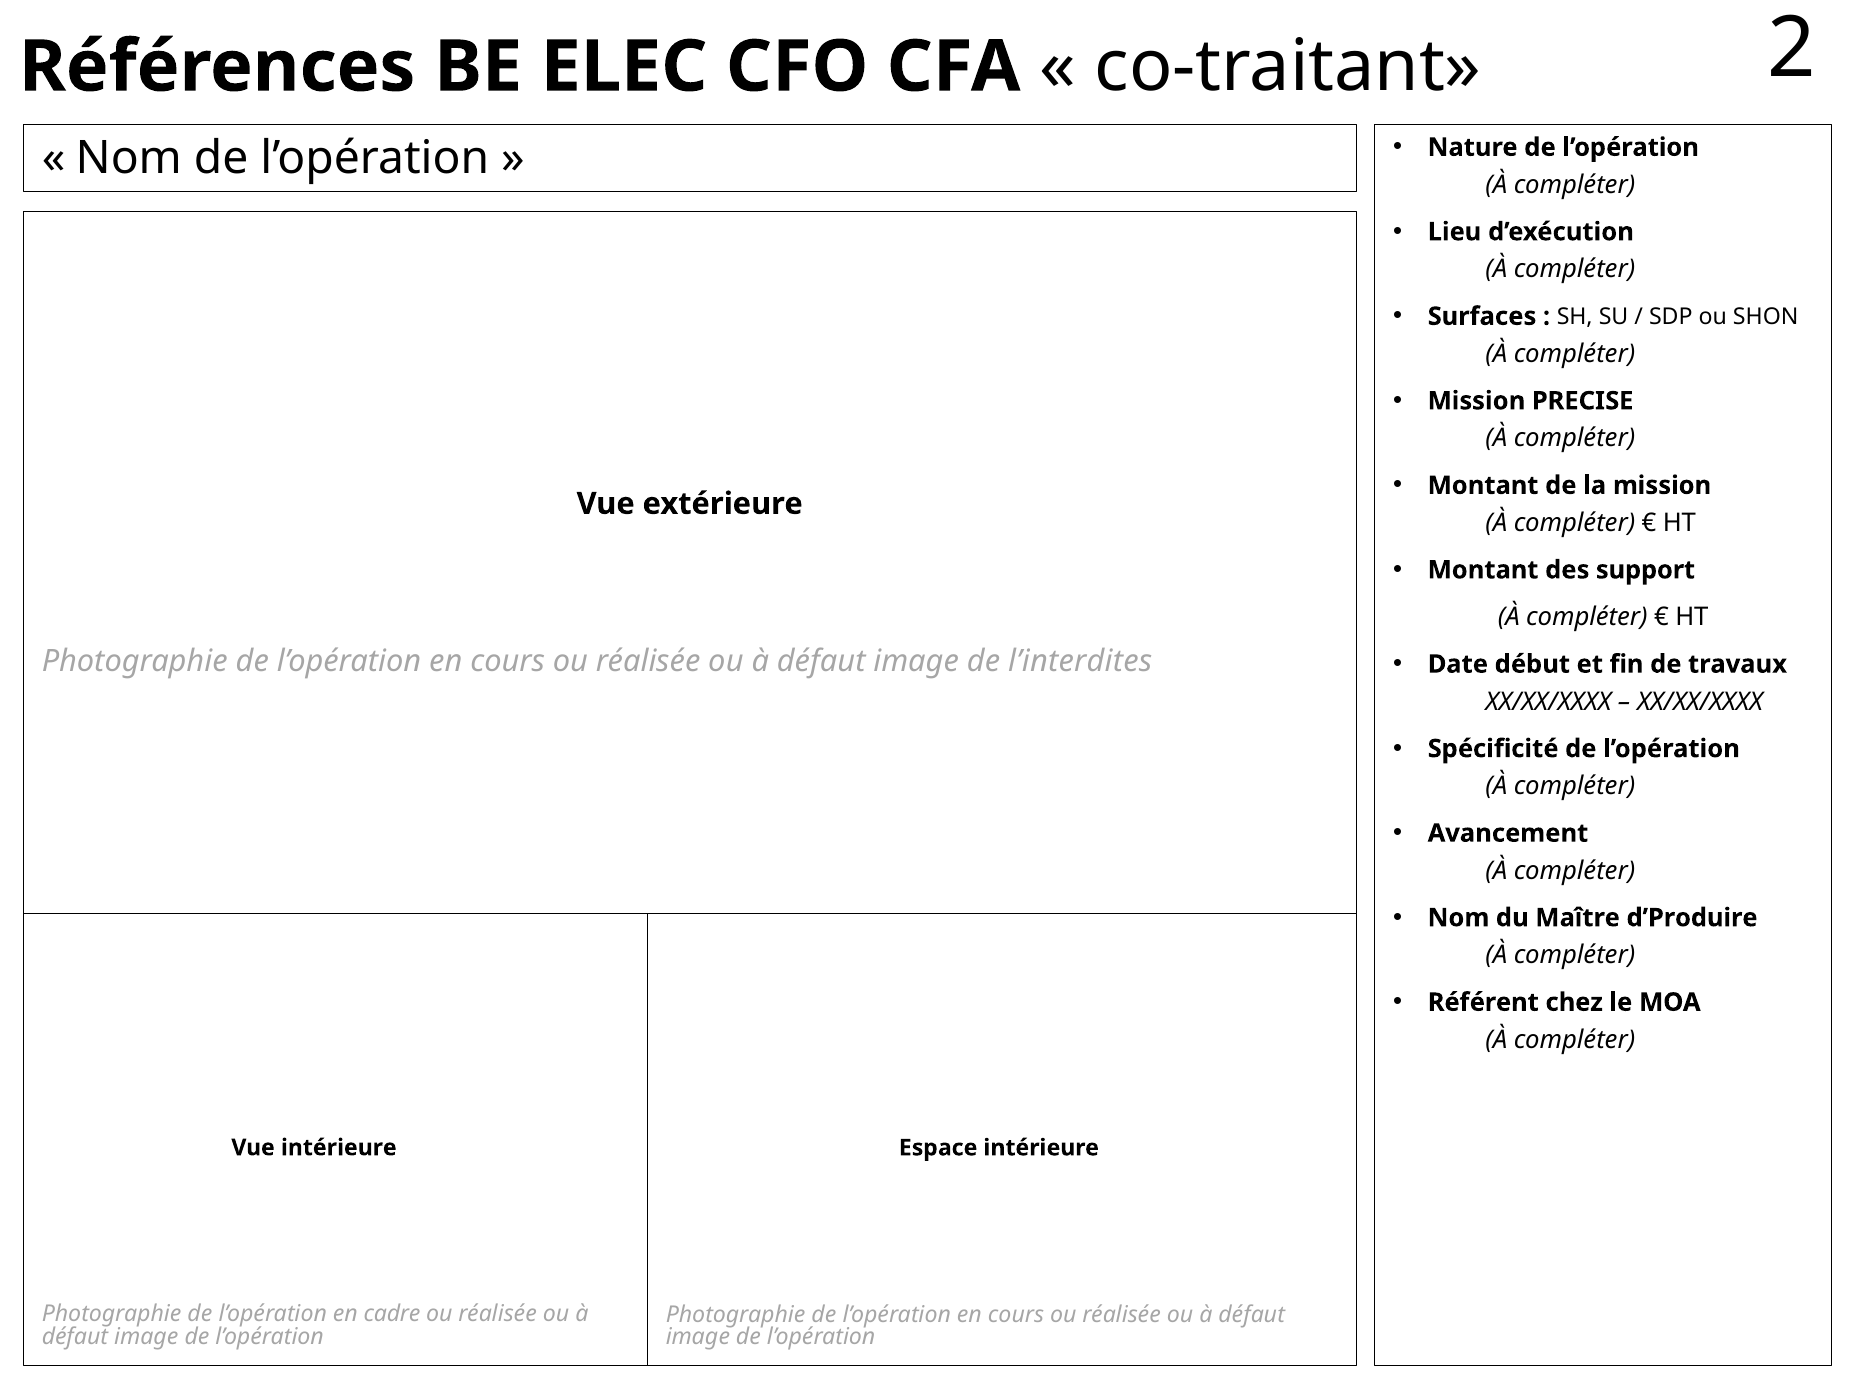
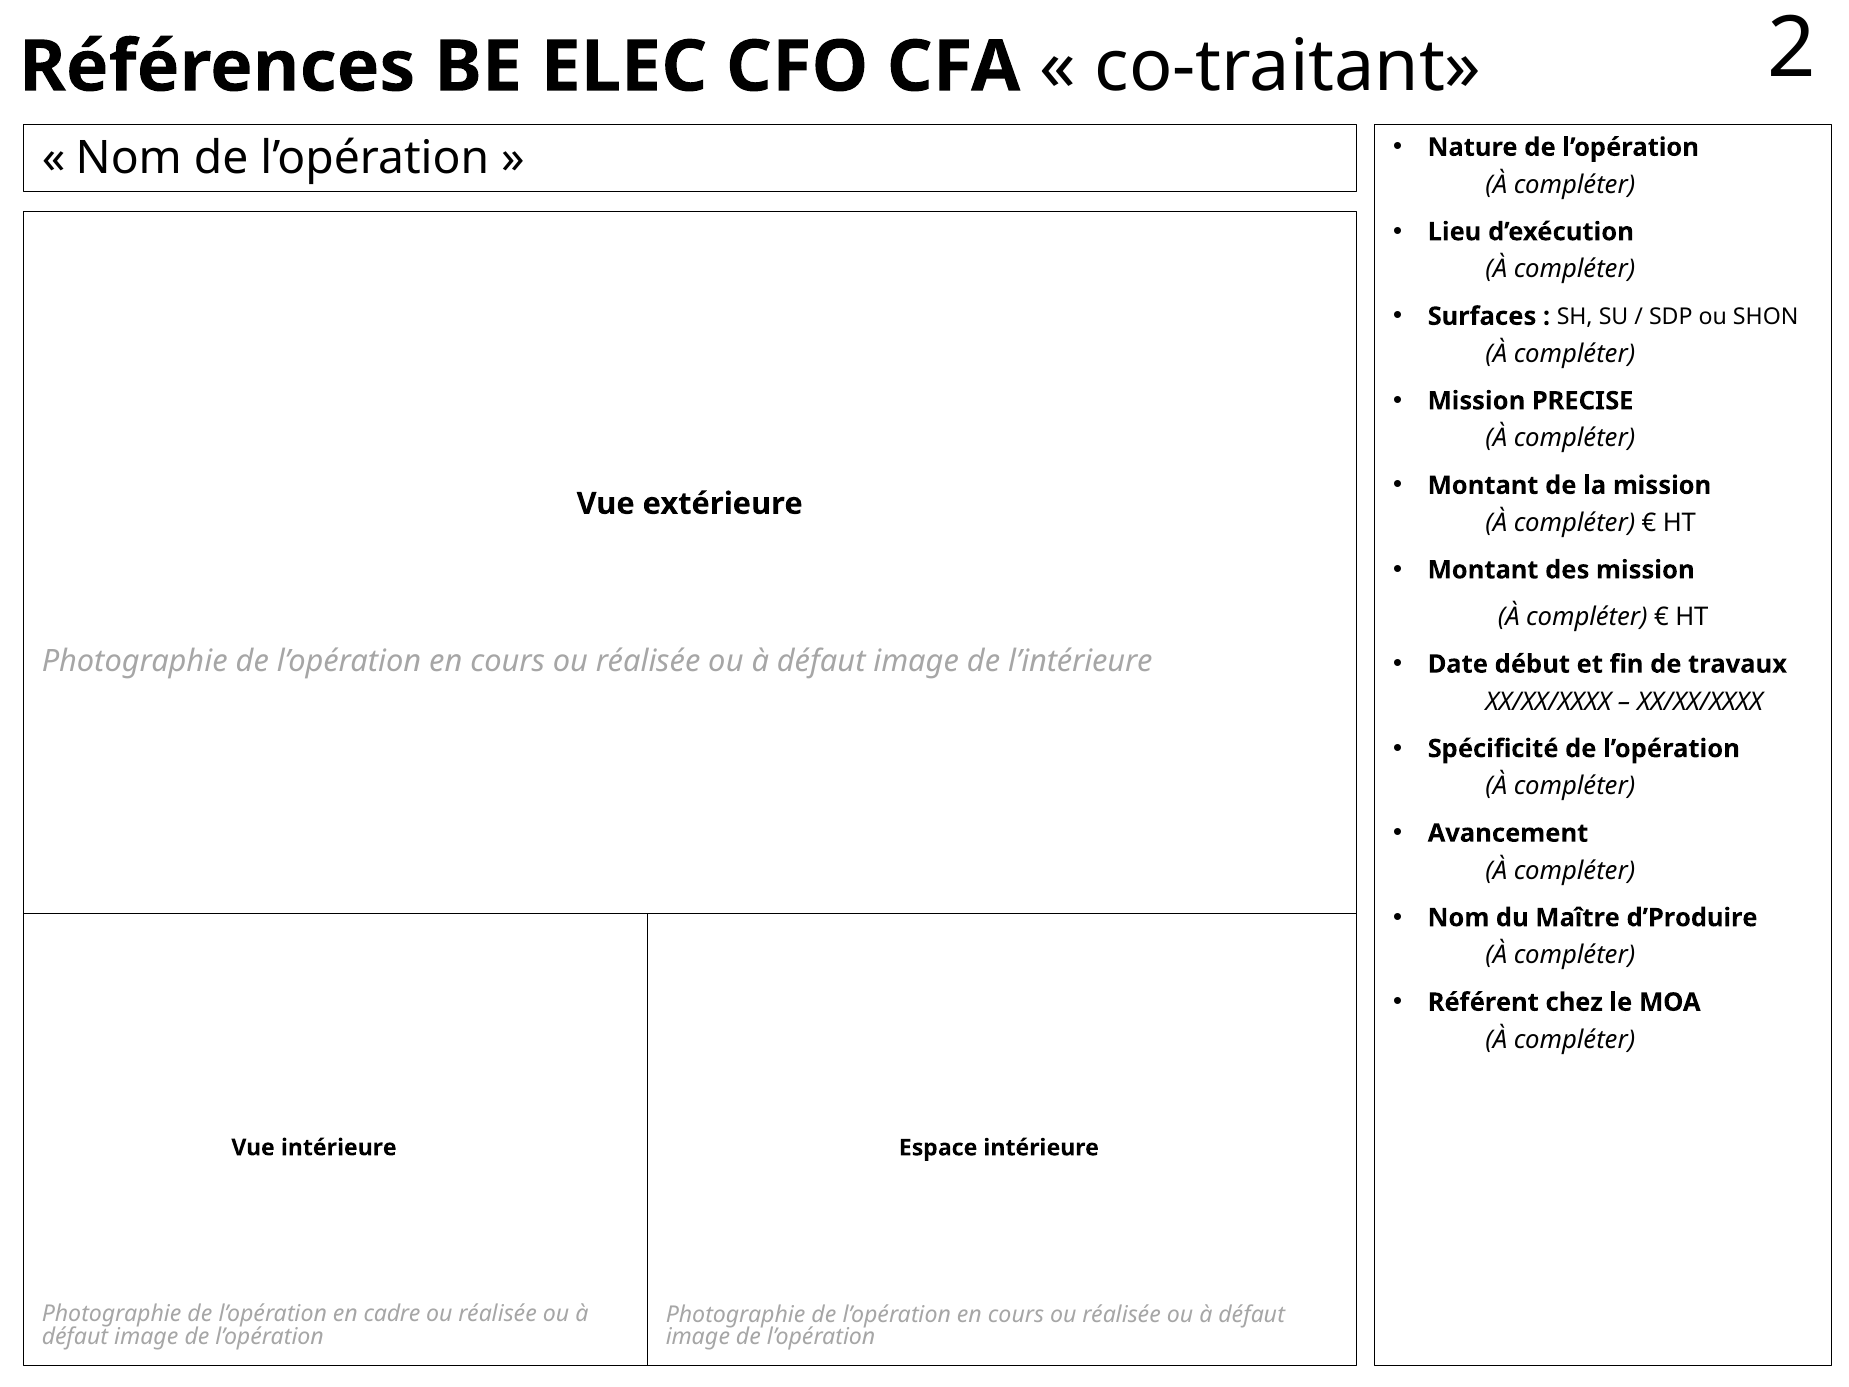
des support: support -> mission (1645, 570)
l’interdites: l’interdites -> l’intérieure (1080, 661)
